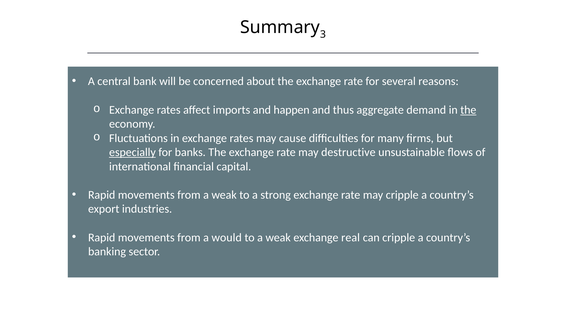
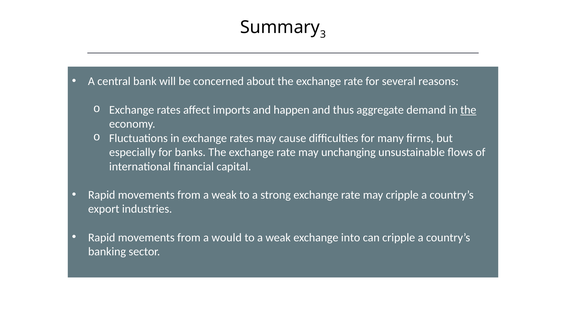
especially underline: present -> none (132, 152)
destructive: destructive -> unchanging (348, 152)
real: real -> into (351, 237)
